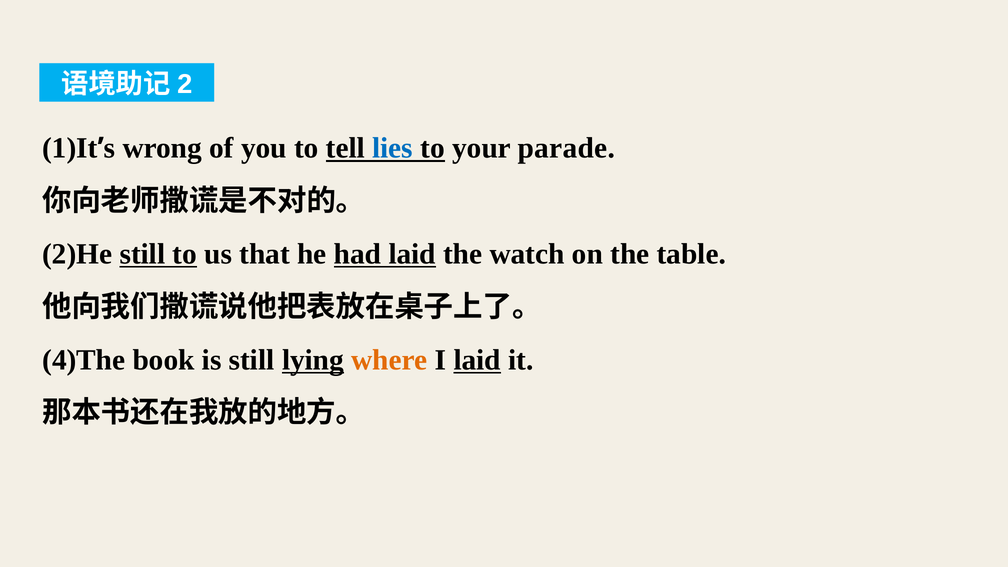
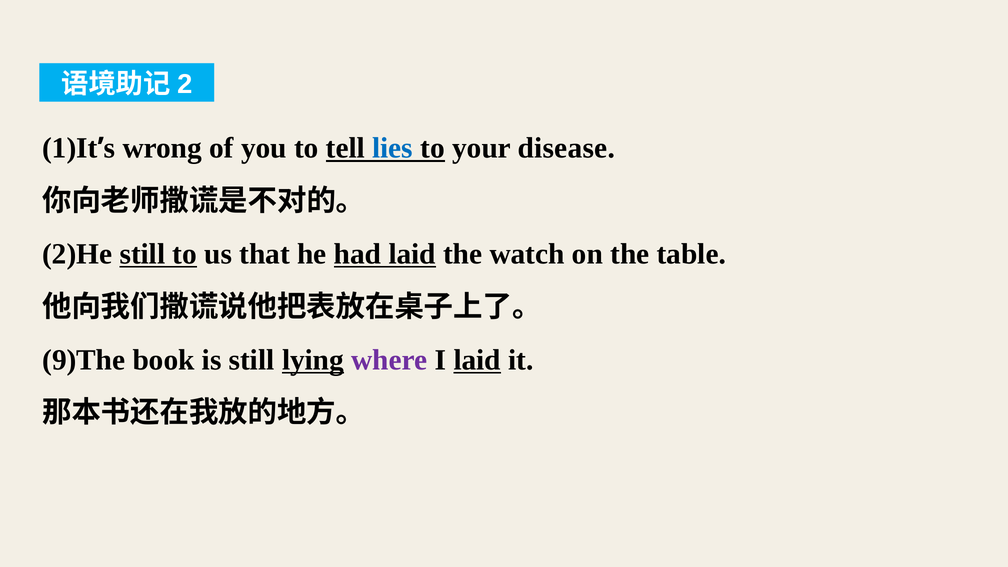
parade: parade -> disease (566, 148)
4)The: 4)The -> 9)The (84, 360)
where colour: orange -> purple (389, 360)
